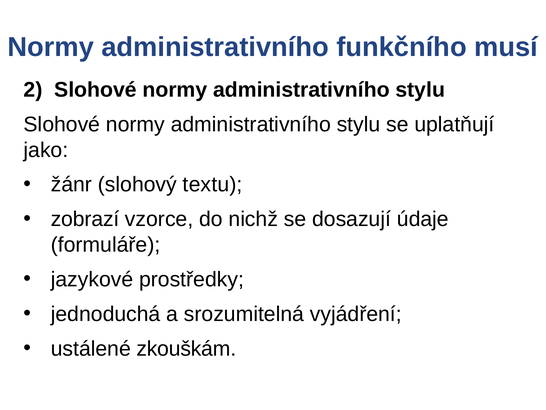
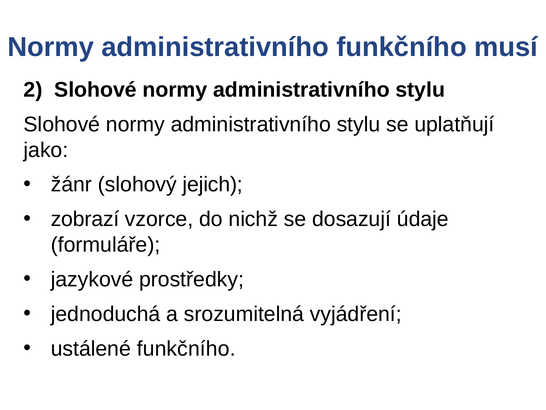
textu: textu -> jejich (213, 184)
ustálené zkouškám: zkouškám -> funkčního (186, 348)
